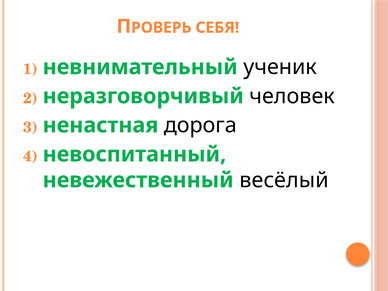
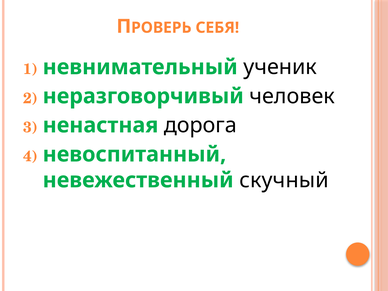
весёлый: весёлый -> скучный (284, 180)
